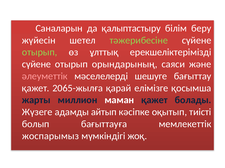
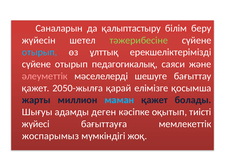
отырып colour: light green -> light blue (40, 52)
орындарының: орындарының -> педагогикалық (125, 64)
2065-жылға: 2065-жылға -> 2050-жылға (78, 88)
маман colour: white -> light blue (119, 100)
Жүзеге: Жүзеге -> Шығуы (37, 113)
айтып: айтып -> деген (104, 113)
болып: болып -> жүйесі (36, 125)
